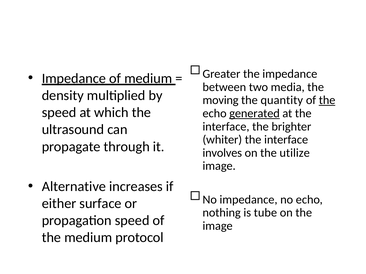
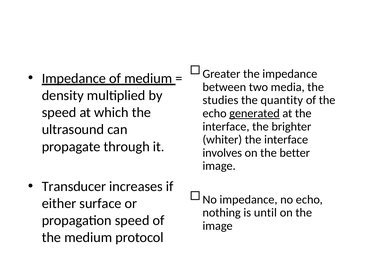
moving: moving -> studies (220, 100)
the underline: present -> none (327, 100)
utilize: utilize -> better (295, 153)
Alternative: Alternative -> Transducer (74, 187)
tube: tube -> until (265, 213)
